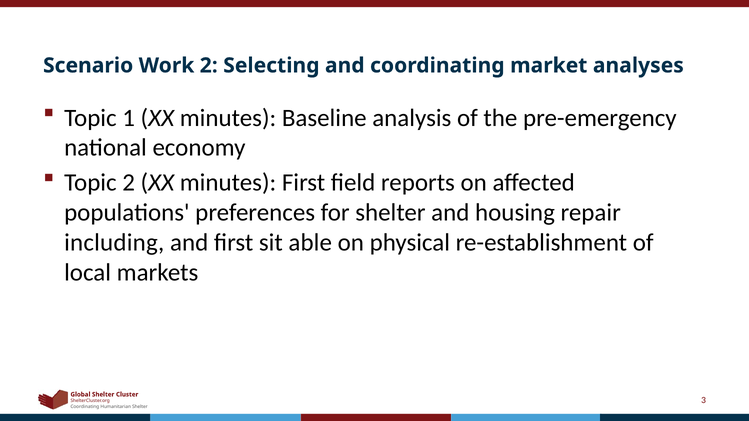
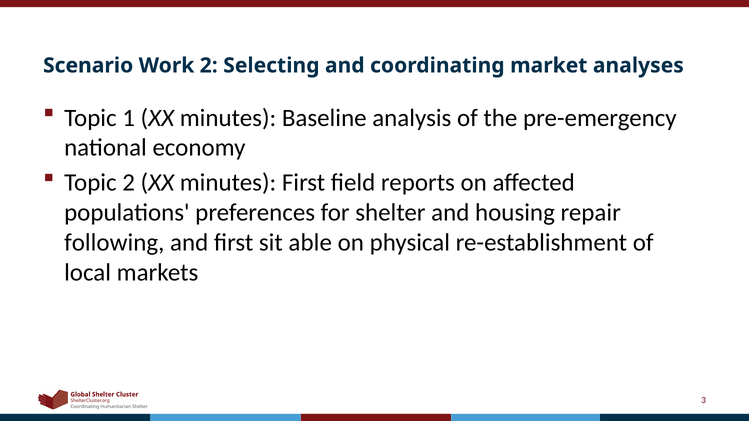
including: including -> following (114, 243)
